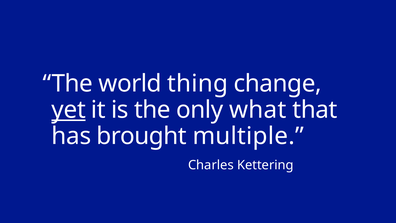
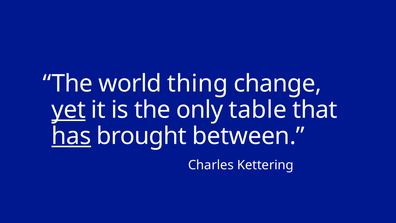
what: what -> table (258, 110)
has underline: none -> present (71, 136)
multiple: multiple -> between (248, 136)
